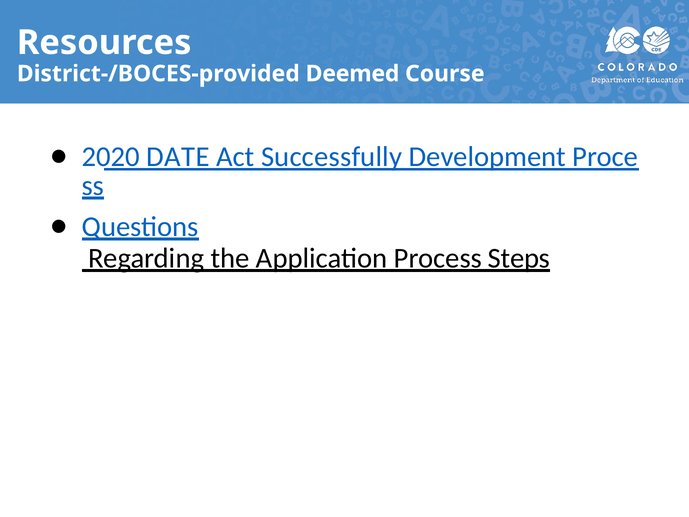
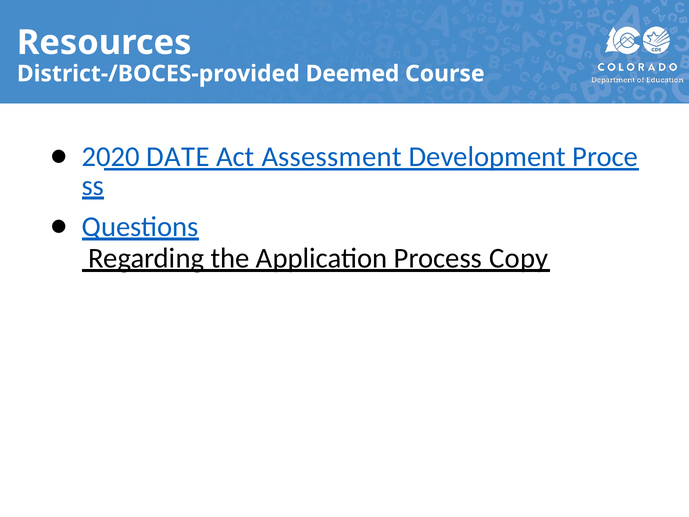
Successfully: Successfully -> Assessment (332, 157)
Steps: Steps -> Copy (519, 258)
